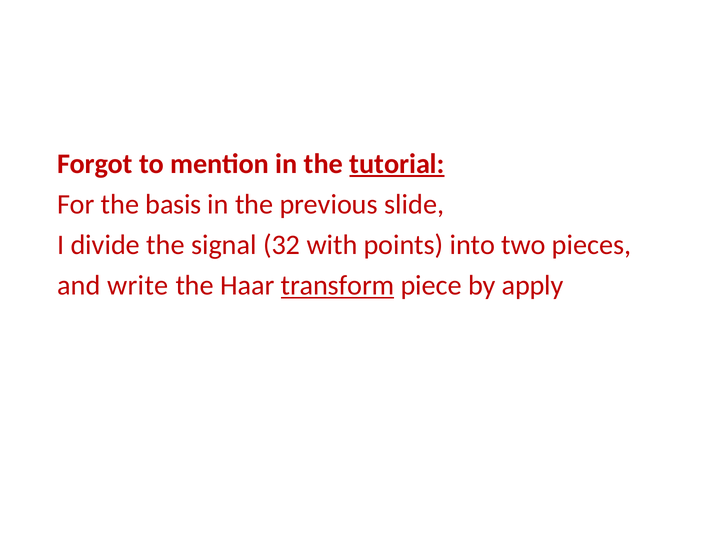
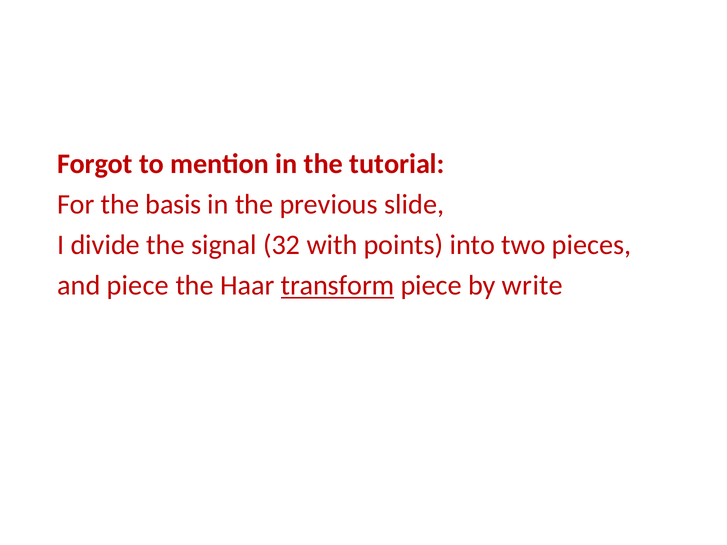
tutorial underline: present -> none (397, 164)
and write: write -> piece (138, 286)
apply: apply -> write (532, 286)
